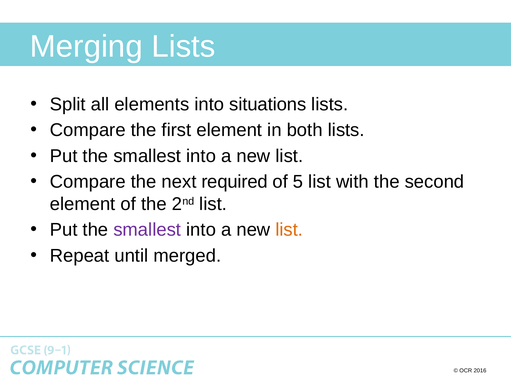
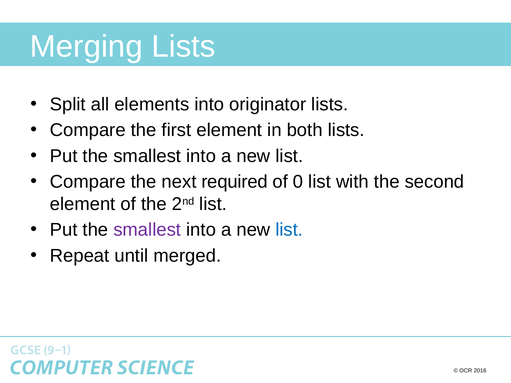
situations: situations -> originator (268, 104)
5: 5 -> 0 (298, 182)
list colour: orange -> blue (289, 230)
